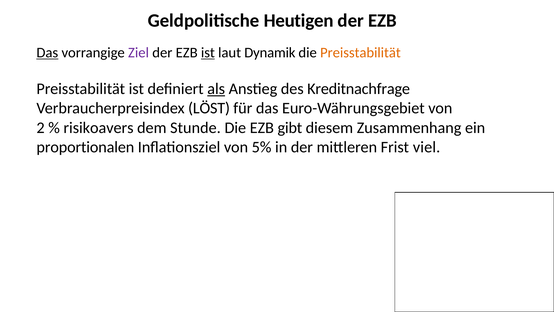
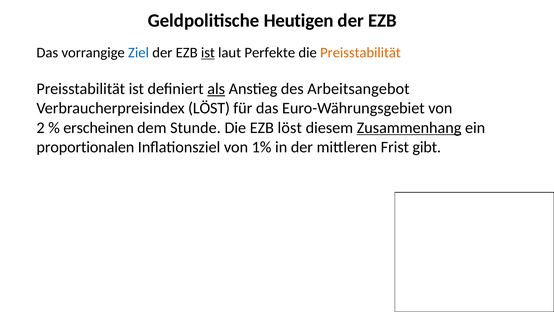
Das underline: present -> none (47, 53)
Ziel colour: purple -> blue (139, 53)
Dynamik: Dynamik -> Perfekte (270, 53)
Kreditnachfrage: Kreditnachfrage -> Arbeitsangebot (358, 89)
risikoavers: risikoavers -> erscheinen (99, 128)
EZB gibt: gibt -> löst (290, 128)
Zusammenhang underline: none -> present (409, 128)
5%: 5% -> 1% (262, 147)
viel: viel -> gibt (427, 147)
